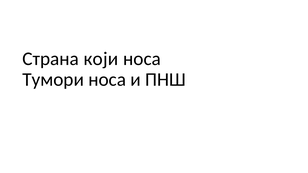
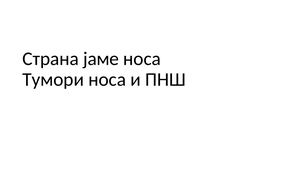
који: који -> јаме (101, 59)
